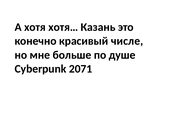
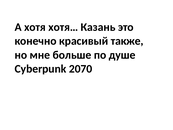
числе: числе -> также (127, 41)
2071: 2071 -> 2070 (81, 69)
